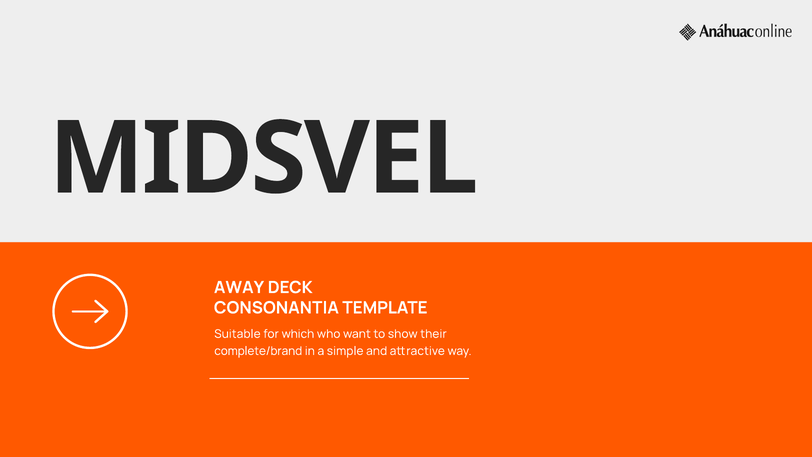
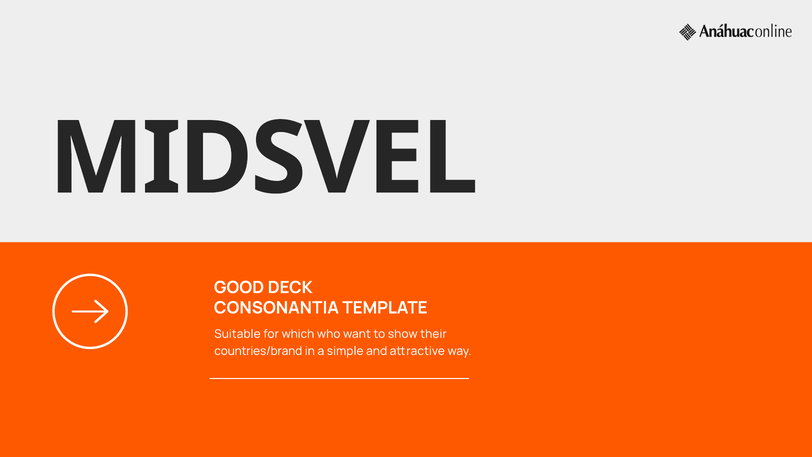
AWAY: AWAY -> GOOD (239, 287)
complete/brand: complete/brand -> countries/brand (258, 351)
